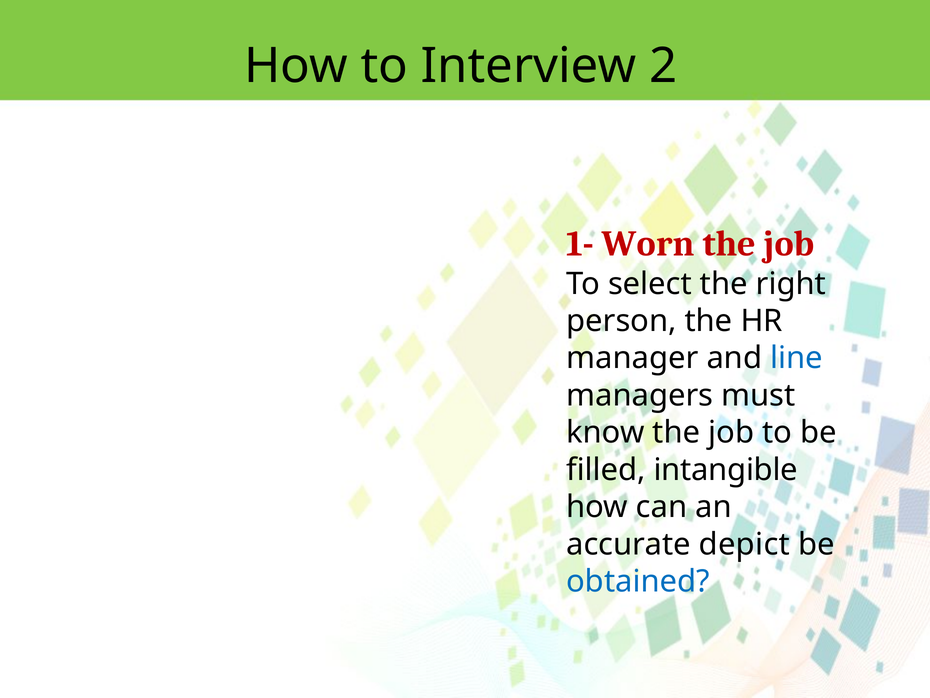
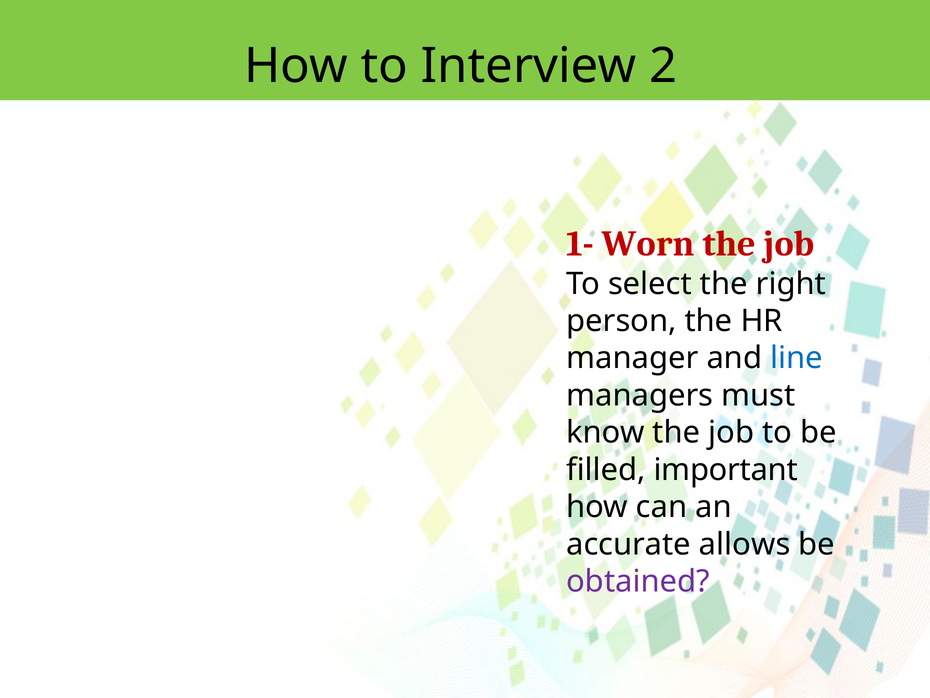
intangible: intangible -> important (726, 470)
depict: depict -> allows (745, 544)
obtained colour: blue -> purple (638, 581)
